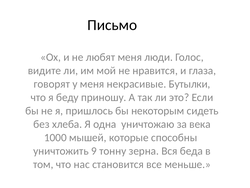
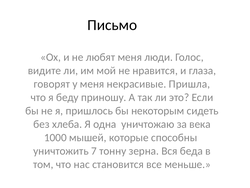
Бутылки: Бутылки -> Пришла (189, 84)
9: 9 -> 7 (94, 151)
